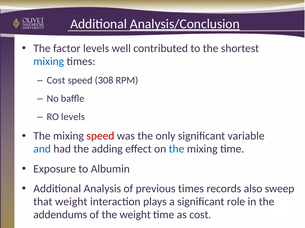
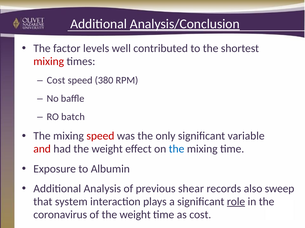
mixing colour: blue -> red (49, 61)
308: 308 -> 380 (104, 81)
RO levels: levels -> batch (73, 117)
and colour: blue -> red (42, 149)
had the adding: adding -> weight (107, 149)
previous times: times -> shear (191, 189)
that weight: weight -> system (71, 202)
role underline: none -> present (236, 202)
addendums: addendums -> coronavirus (60, 215)
